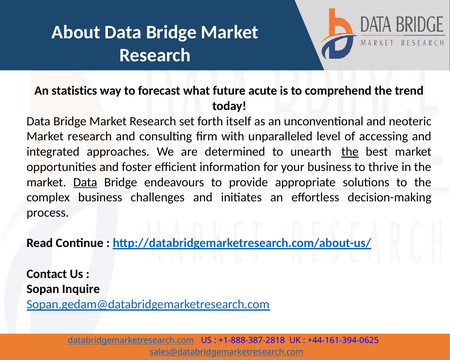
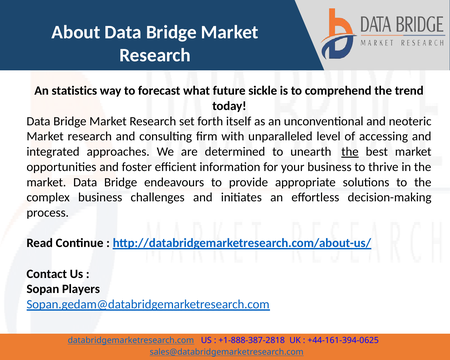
acute: acute -> sickle (263, 91)
Data underline: present -> none (85, 182)
Inquire: Inquire -> Players (81, 289)
